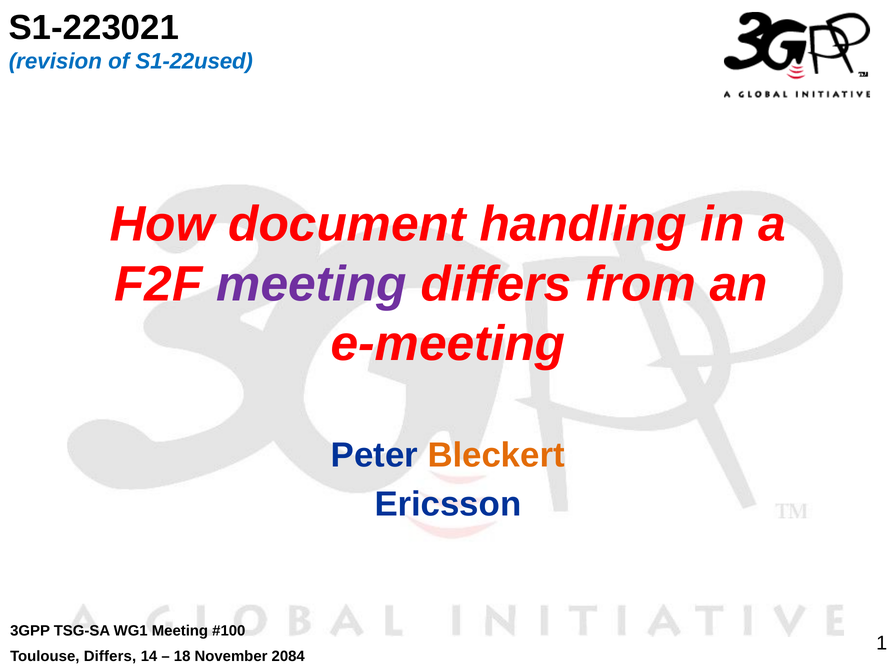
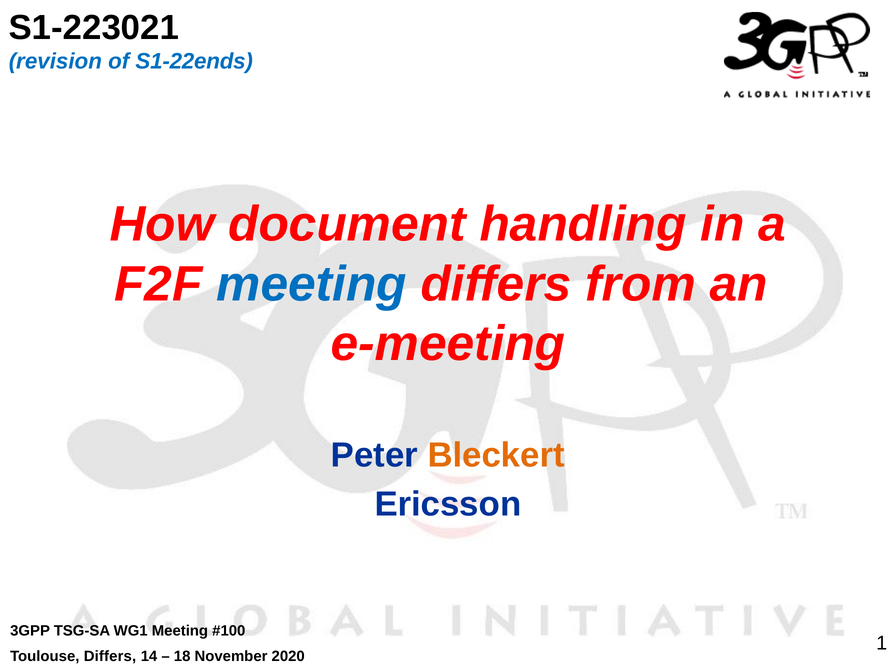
S1-22used: S1-22used -> S1-22ends (194, 61)
meeting colour: purple -> blue (312, 284)
2084: 2084 -> 2020 (288, 656)
